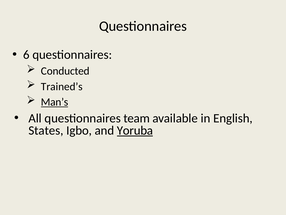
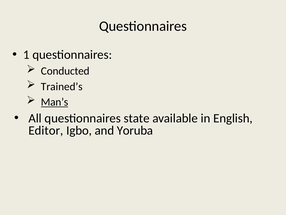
6: 6 -> 1 (26, 55)
team: team -> state (137, 118)
States: States -> Editor (46, 130)
Yoruba underline: present -> none (135, 130)
